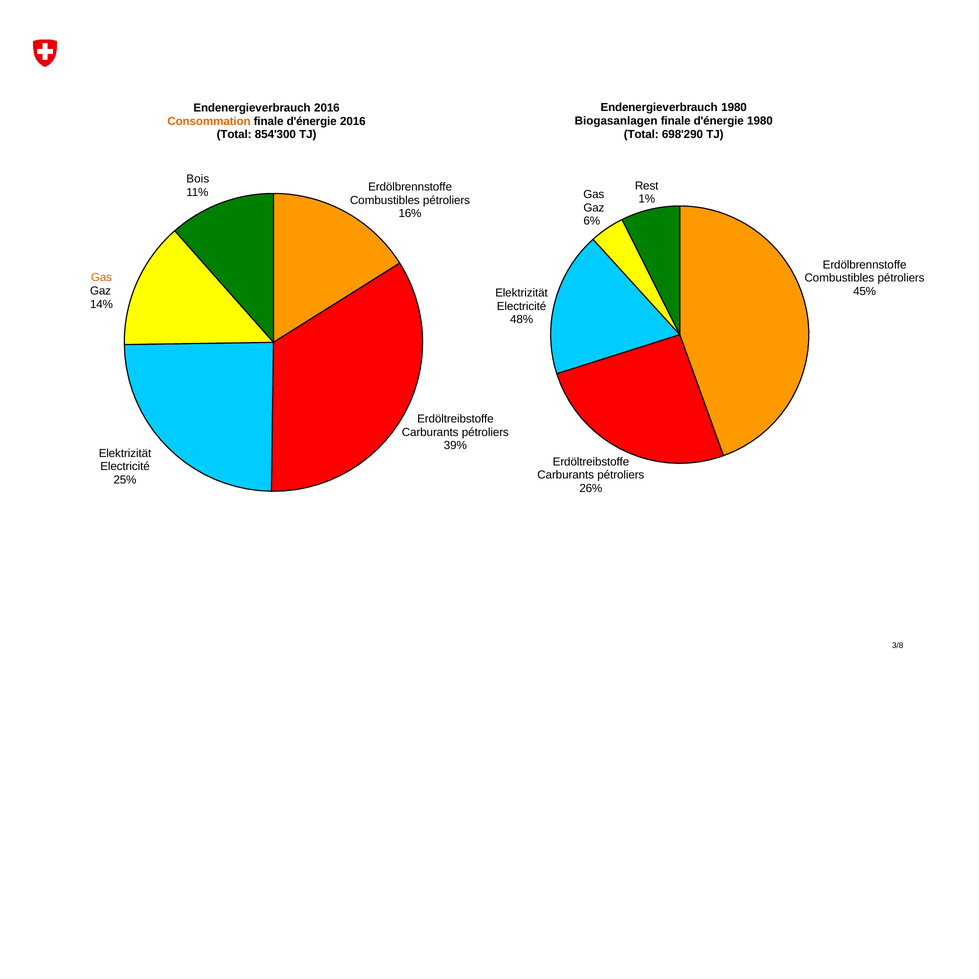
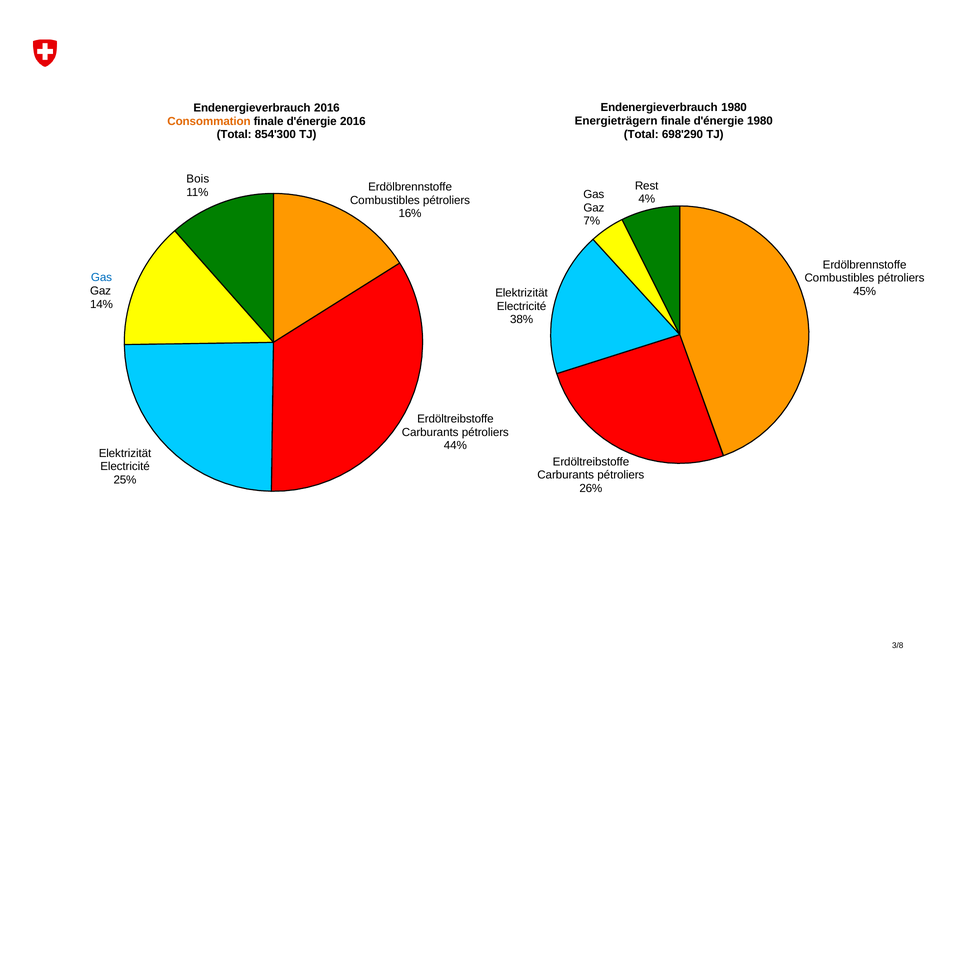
Biogasanlagen: Biogasanlagen -> Energieträgern (616, 121)
1%: 1% -> 4% (647, 199)
6%: 6% -> 7% (592, 221)
Gas colour: orange -> blue (102, 277)
48%: 48% -> 38% (522, 320)
39%: 39% -> 44% (455, 446)
